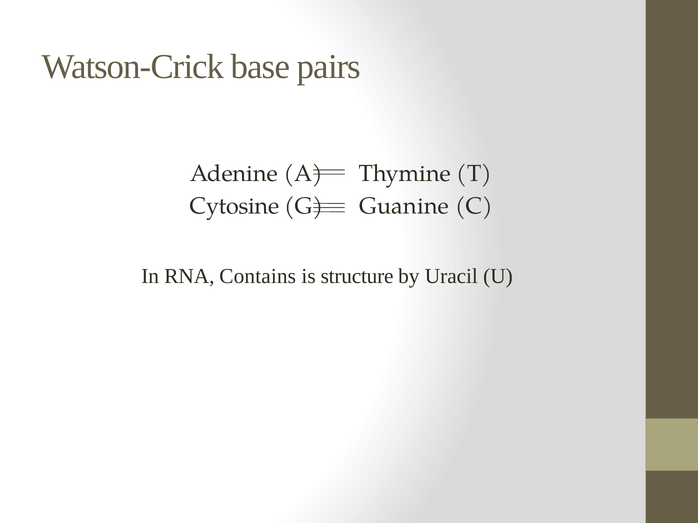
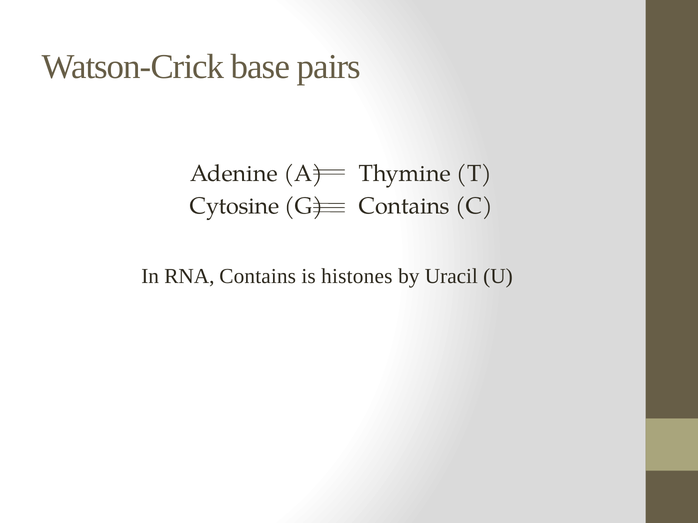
G Guanine: Guanine -> Contains (404, 206)
structure: structure -> histones (357, 277)
